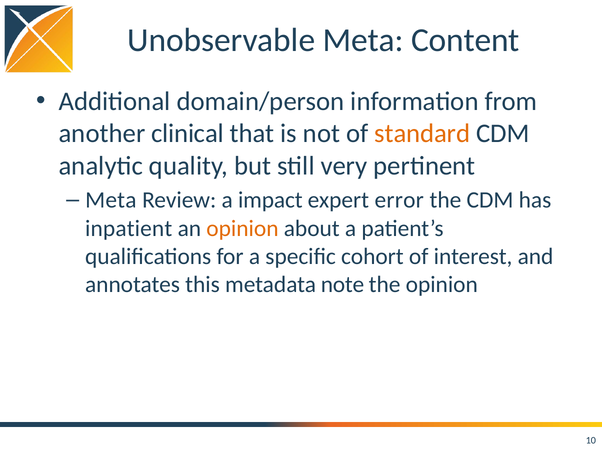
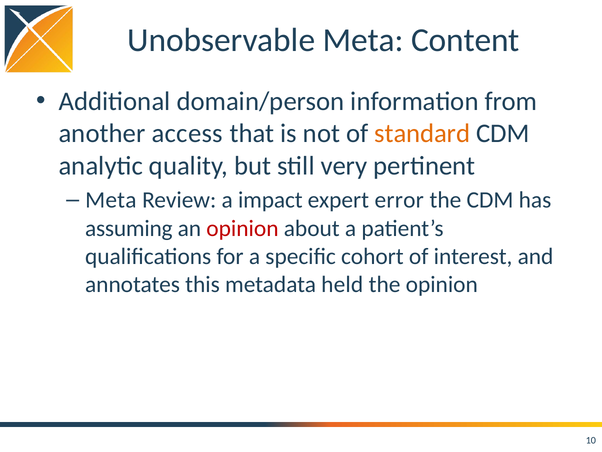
clinical: clinical -> access (187, 133)
inpatient: inpatient -> assuming (129, 228)
opinion colour: orange -> red (242, 228)
note: note -> held (342, 284)
